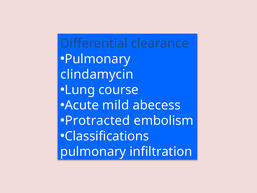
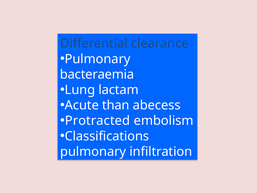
clindamycin: clindamycin -> bacteraemia (97, 74)
course: course -> lactam (119, 90)
mild: mild -> than (116, 105)
